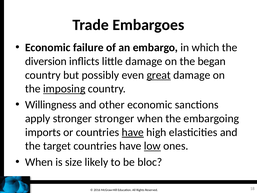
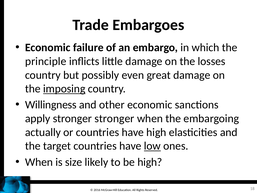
diversion: diversion -> principle (46, 61)
began: began -> losses (212, 61)
great underline: present -> none (159, 75)
imports: imports -> actually (43, 132)
have underline: present -> none (133, 132)
be bloc: bloc -> high (150, 162)
